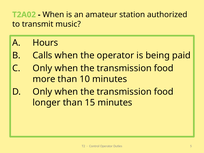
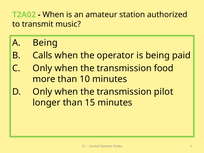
Hours: Hours -> Being (45, 43)
food: food -> pilot (164, 92)
